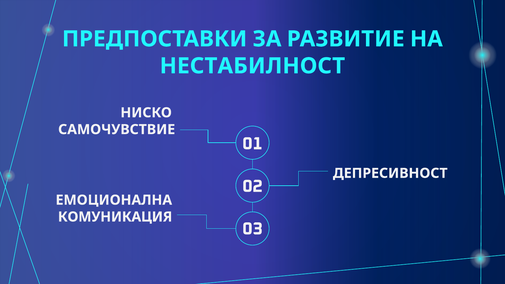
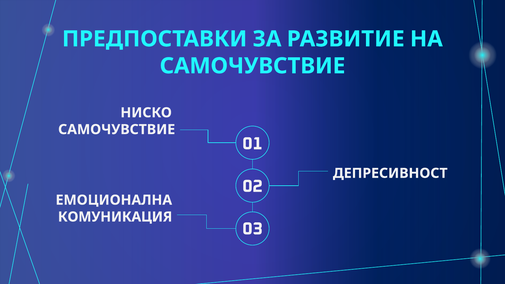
НЕСТАБИЛНОСТ: НЕСТАБИЛНОСТ -> САМОЧУВСТВИЕ (252, 66)
